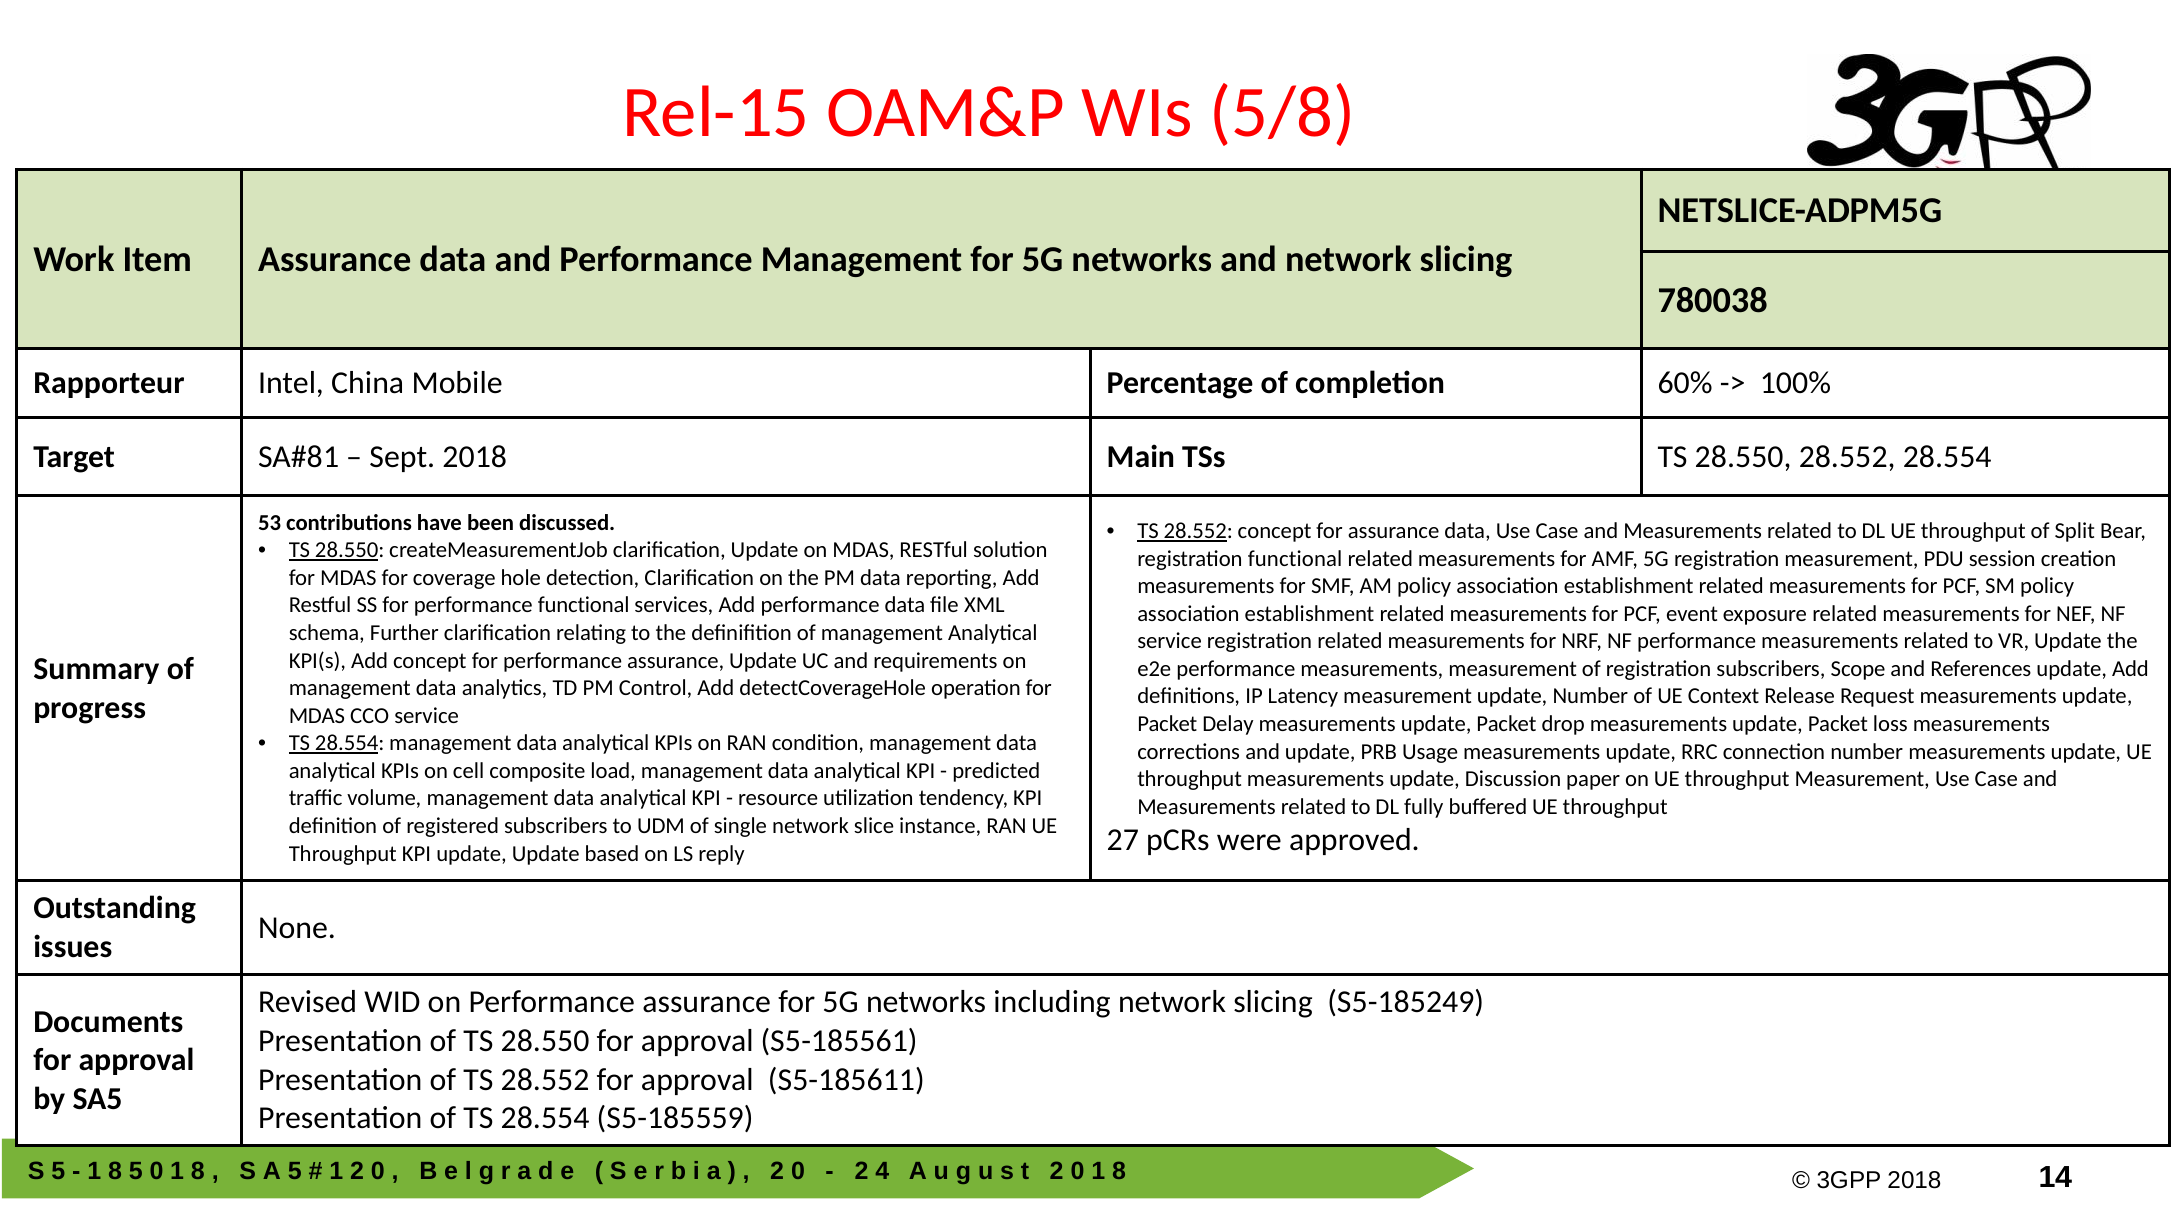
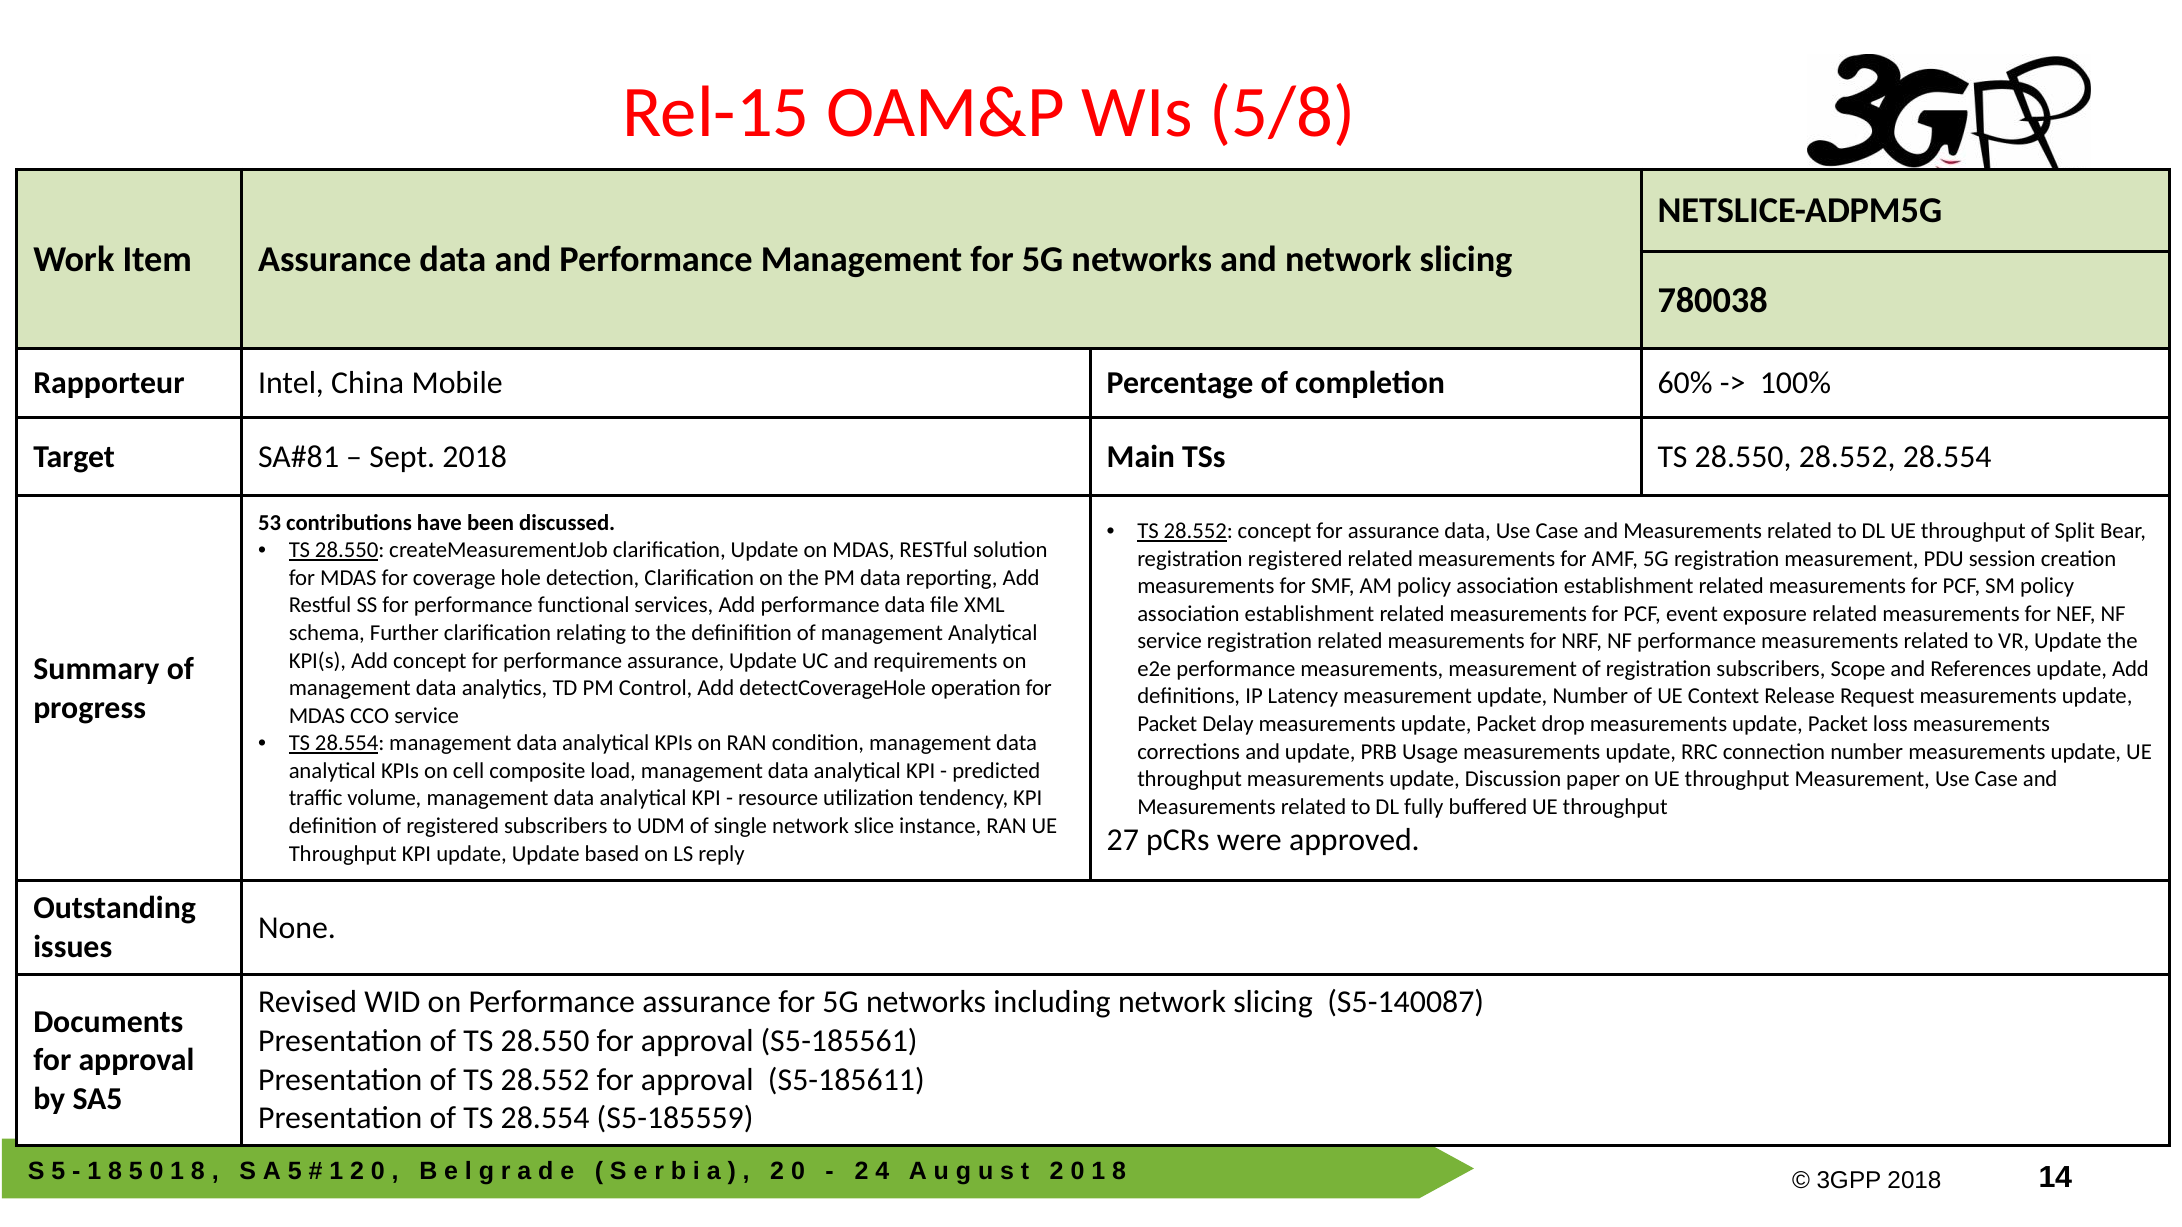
registration functional: functional -> registered (1295, 559)
S5-185249: S5-185249 -> S5-140087 (1406, 1003)
